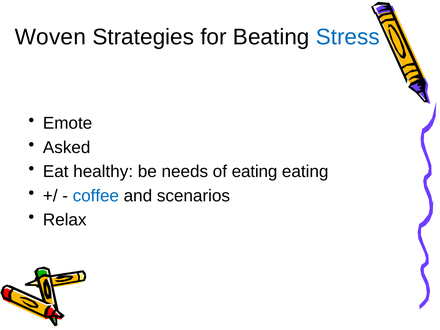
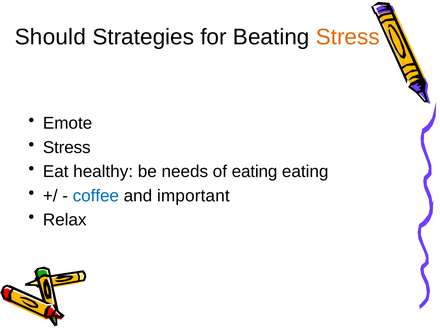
Woven: Woven -> Should (50, 37)
Stress colour: blue -> orange (348, 37)
Asked: Asked -> Stress (67, 147)
scenarios: scenarios -> important (193, 196)
